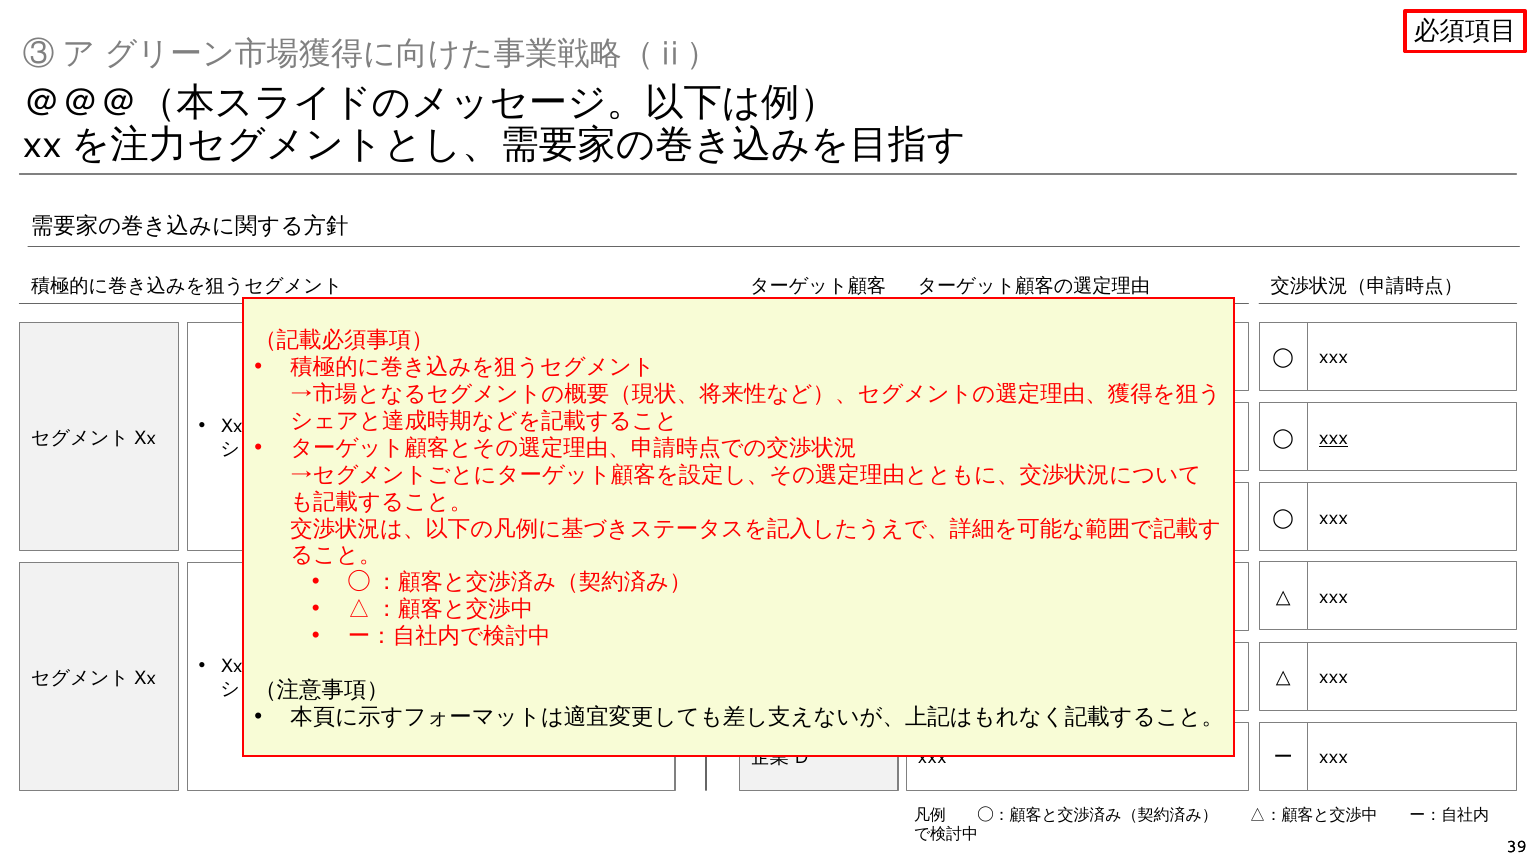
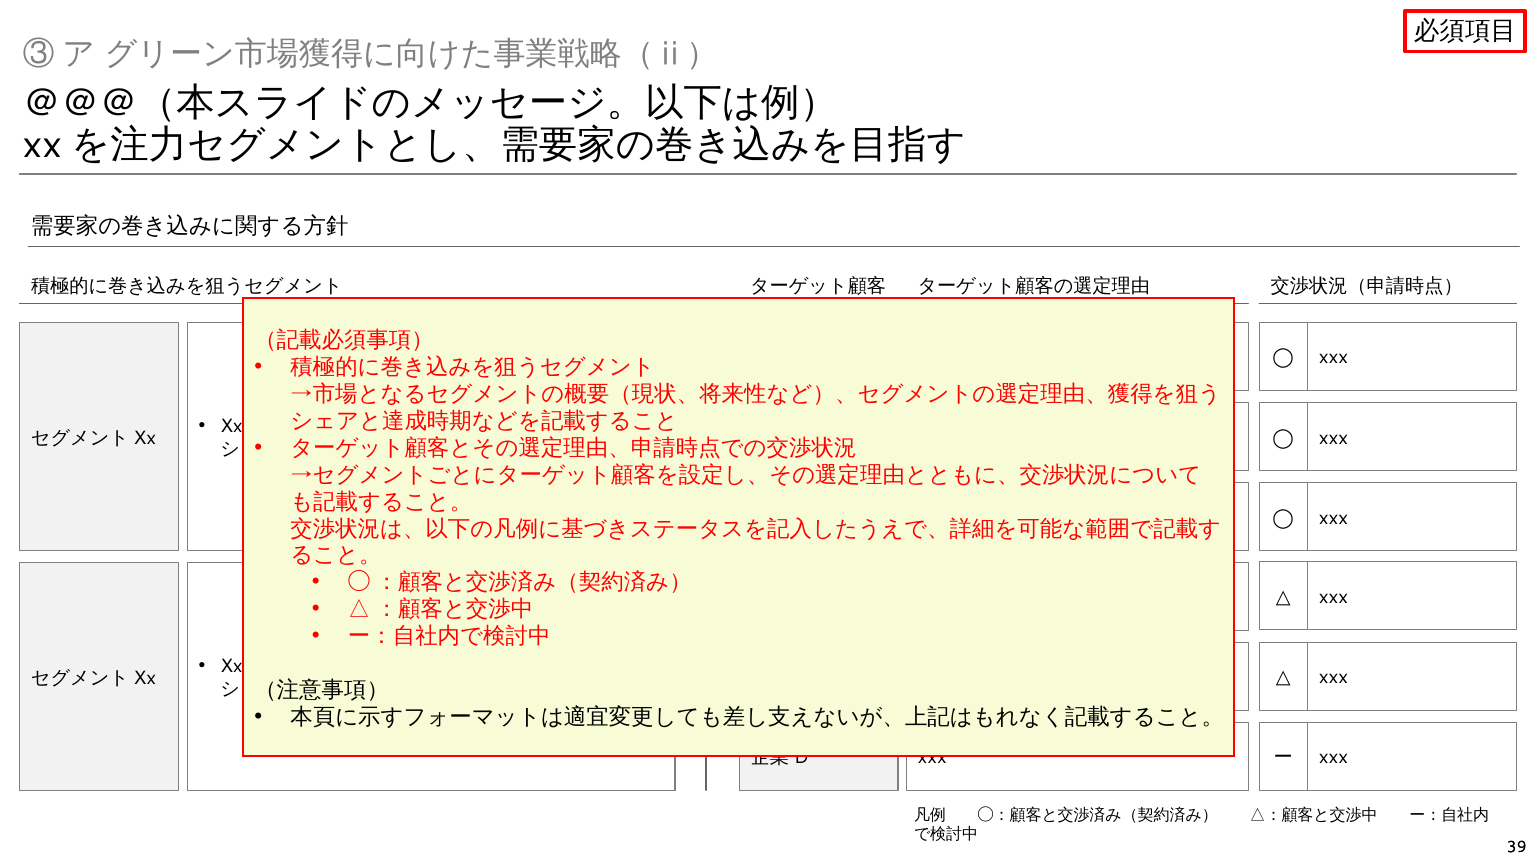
xxx underline: present -> none (1333, 438)
